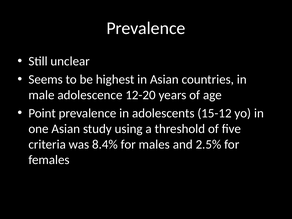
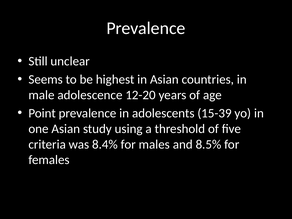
15-12: 15-12 -> 15-39 (215, 113)
2.5%: 2.5% -> 8.5% (208, 144)
